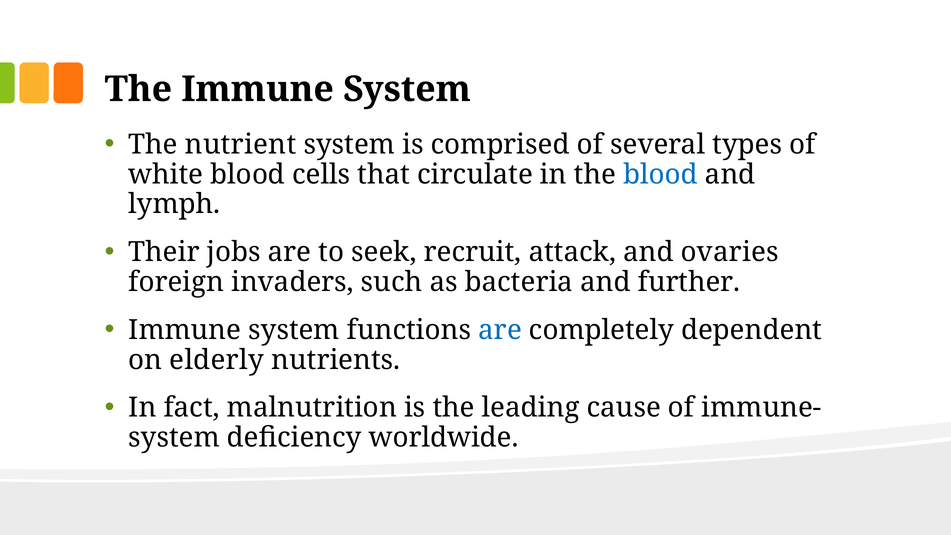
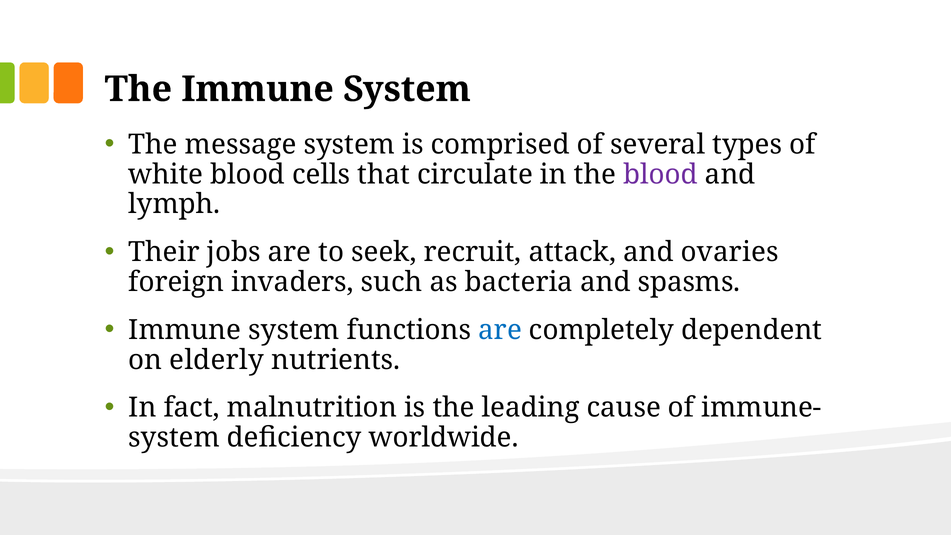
nutrient: nutrient -> message (241, 144)
blood colour: blue -> purple (661, 174)
further: further -> spasms (689, 282)
